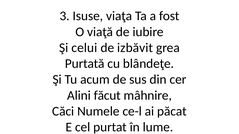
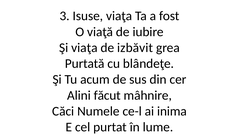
Şi celui: celui -> viaţa (84, 48)
păcat: păcat -> inima (172, 112)
